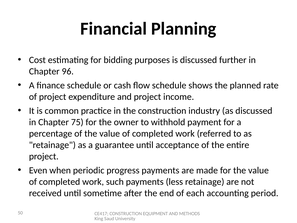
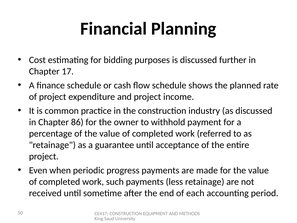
96: 96 -> 17 (68, 71)
75: 75 -> 86 (77, 122)
